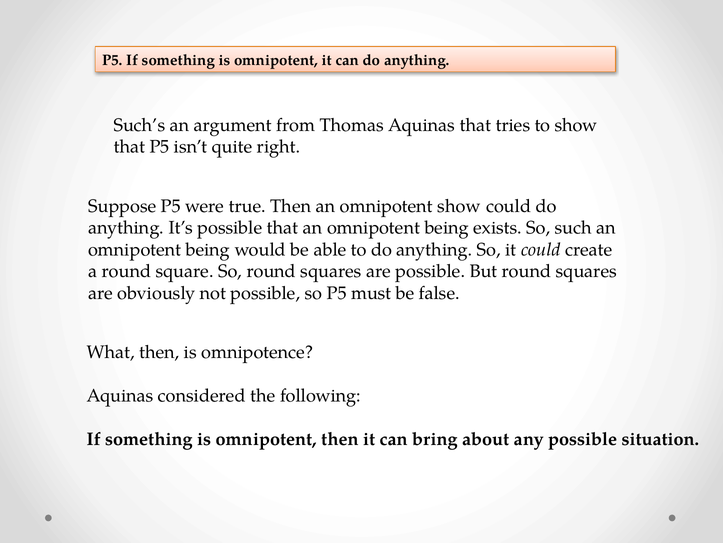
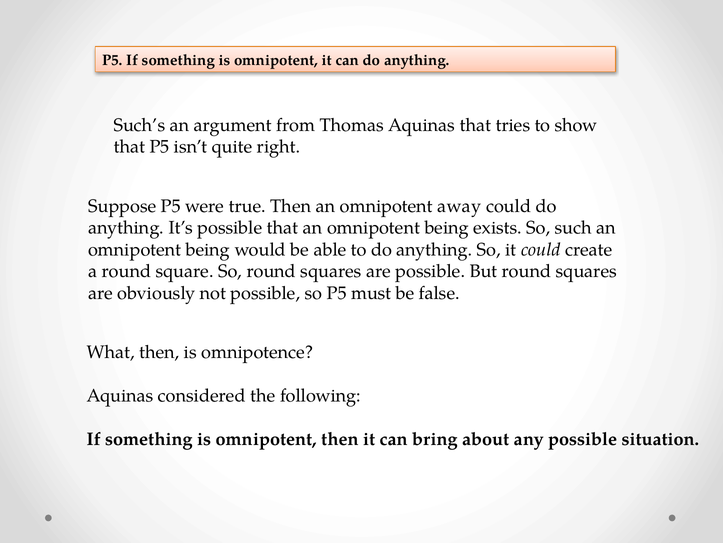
omnipotent show: show -> away (459, 206)
